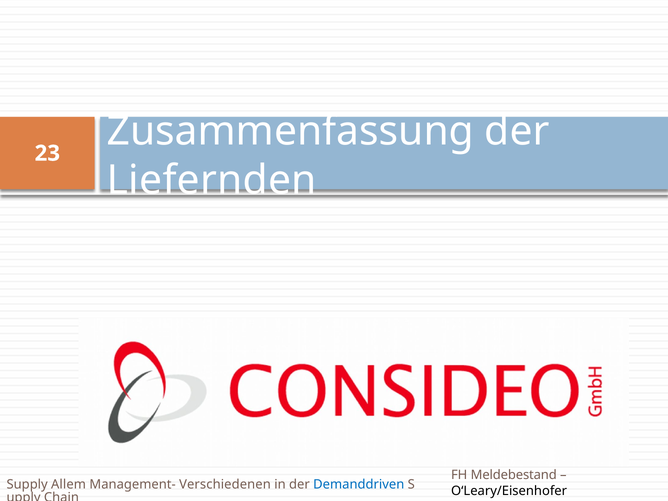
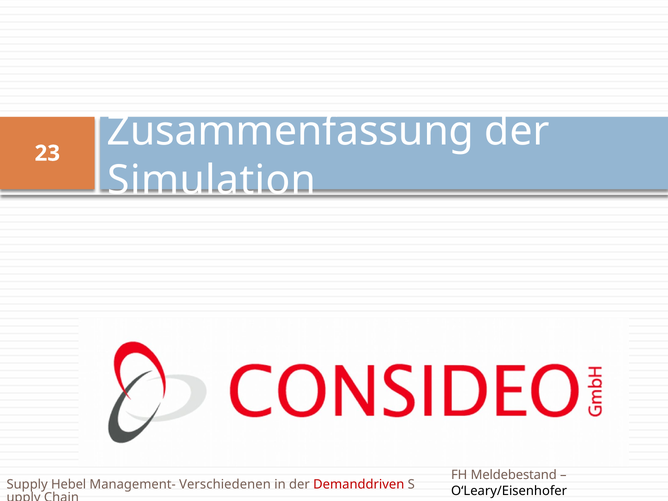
Liefernden: Liefernden -> Simulation (212, 180)
Allem: Allem -> Hebel (69, 484)
Demanddriven colour: blue -> red (359, 484)
